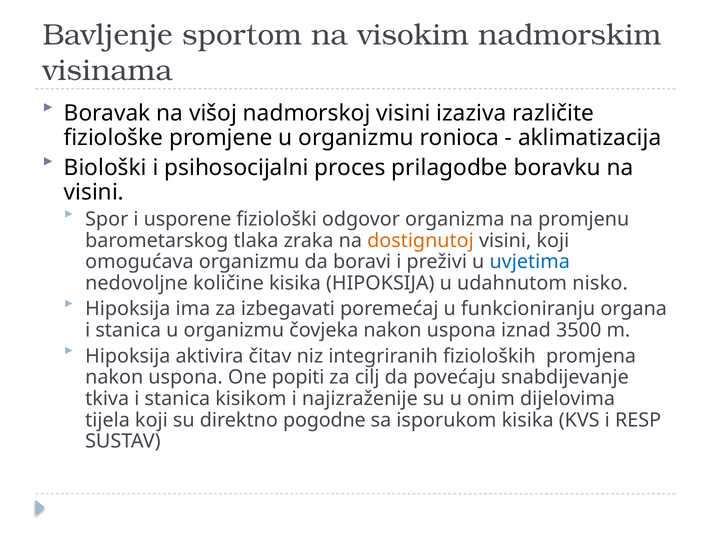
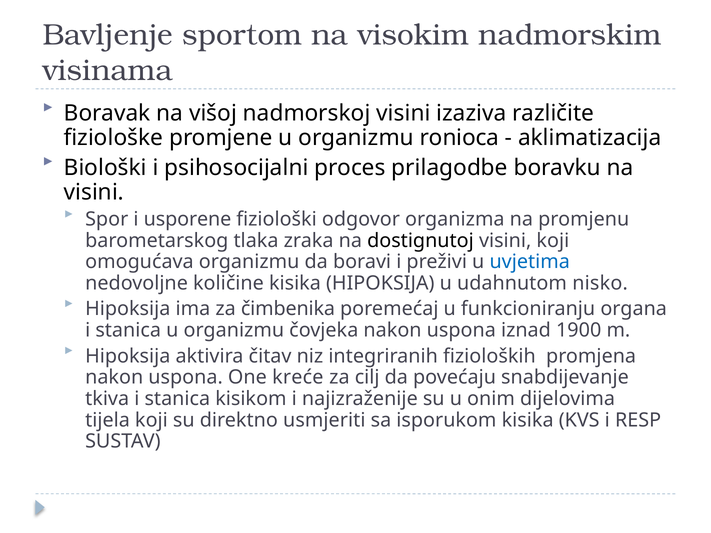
dostignutoj colour: orange -> black (420, 241)
izbegavati: izbegavati -> čimbenika (288, 309)
3500: 3500 -> 1900 (579, 330)
popiti: popiti -> kreće (298, 378)
pogodne: pogodne -> usmjeriti (324, 420)
